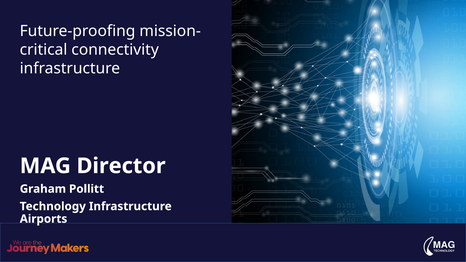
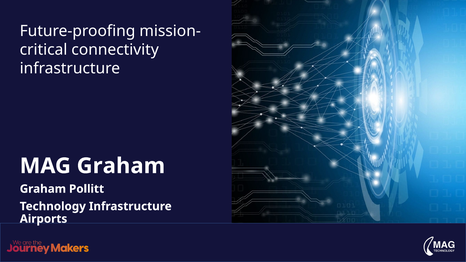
MAG Director: Director -> Graham (121, 166)
